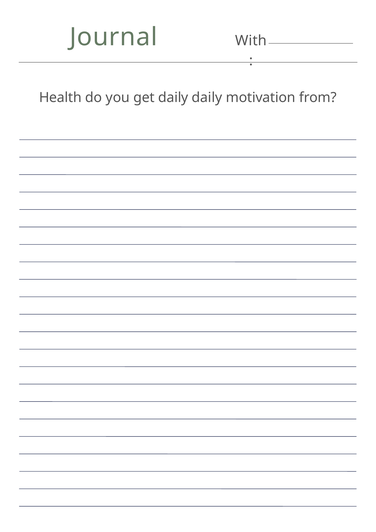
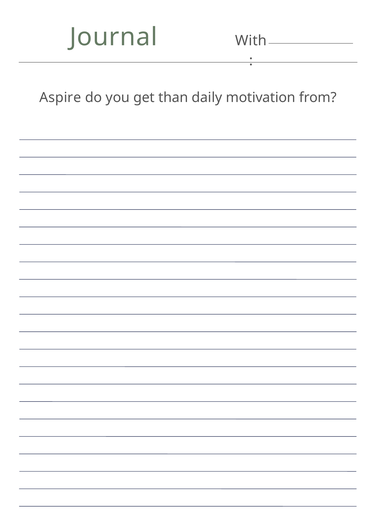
Health: Health -> Aspire (60, 98)
get daily: daily -> than (173, 98)
